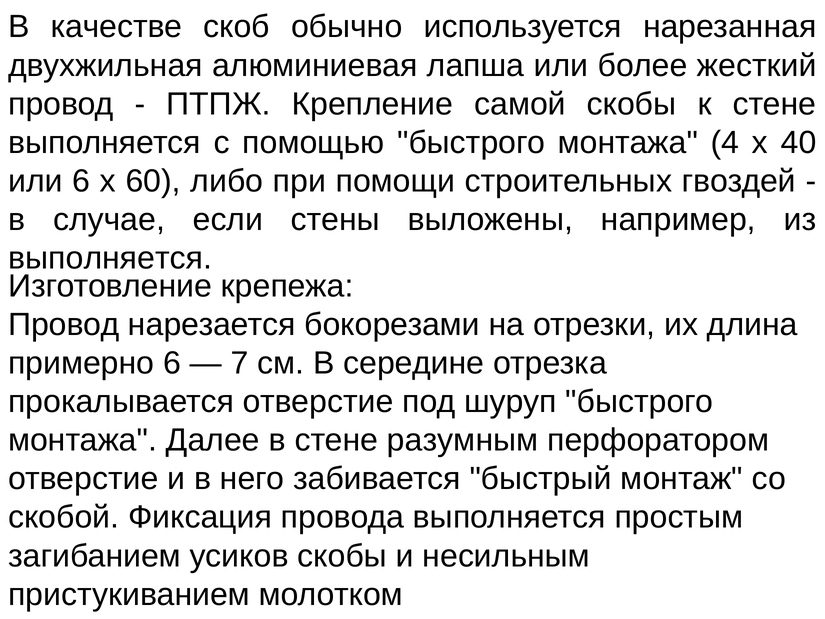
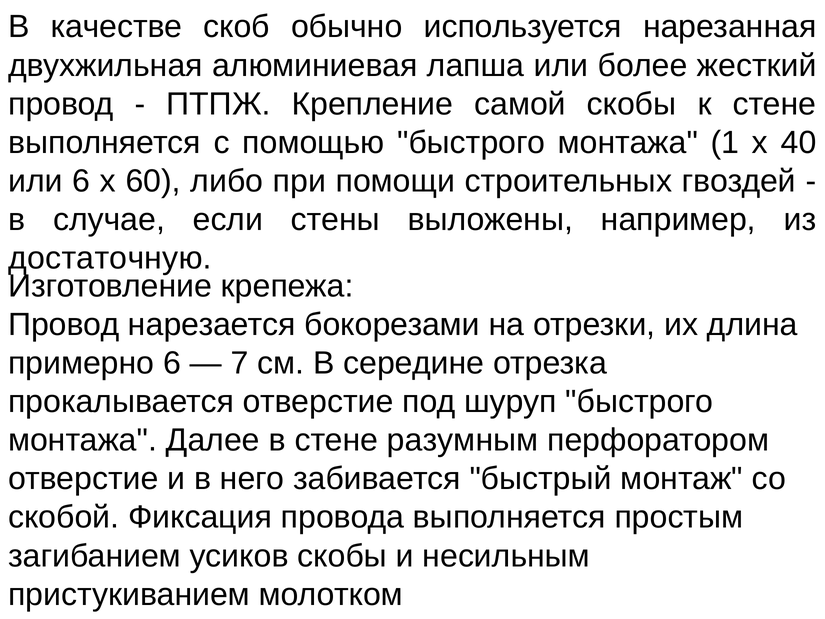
4: 4 -> 1 (725, 142)
выполняется: выполняется -> достаточную (110, 258)
